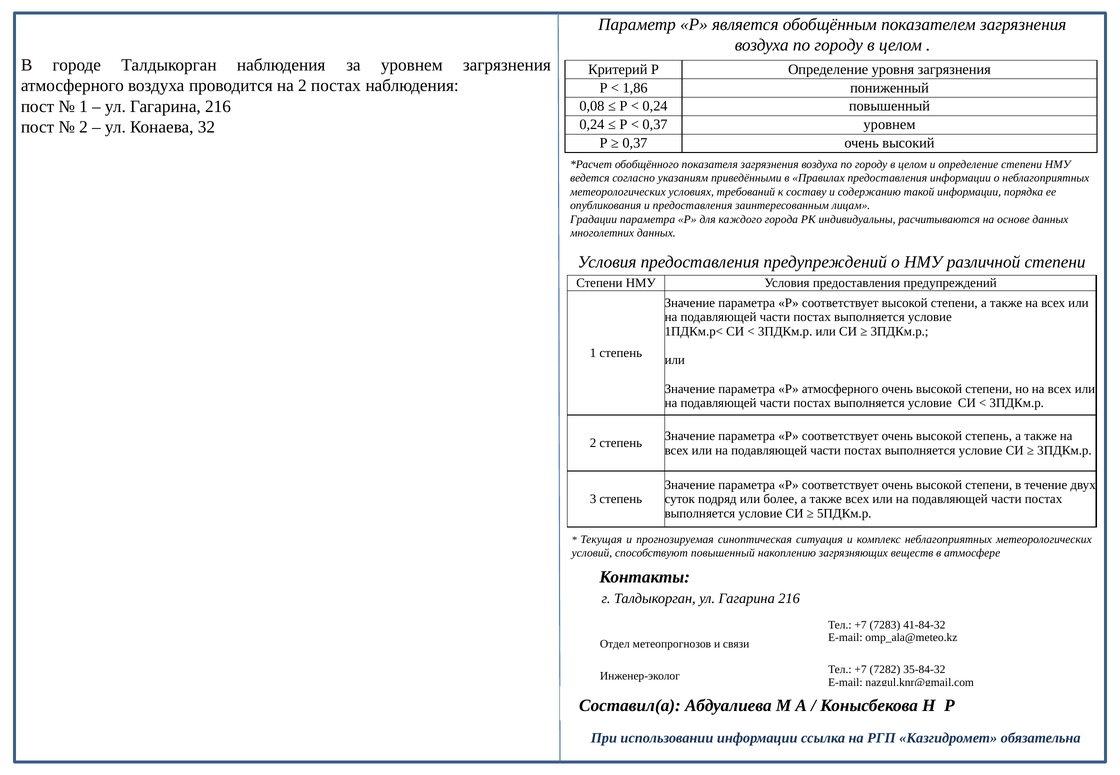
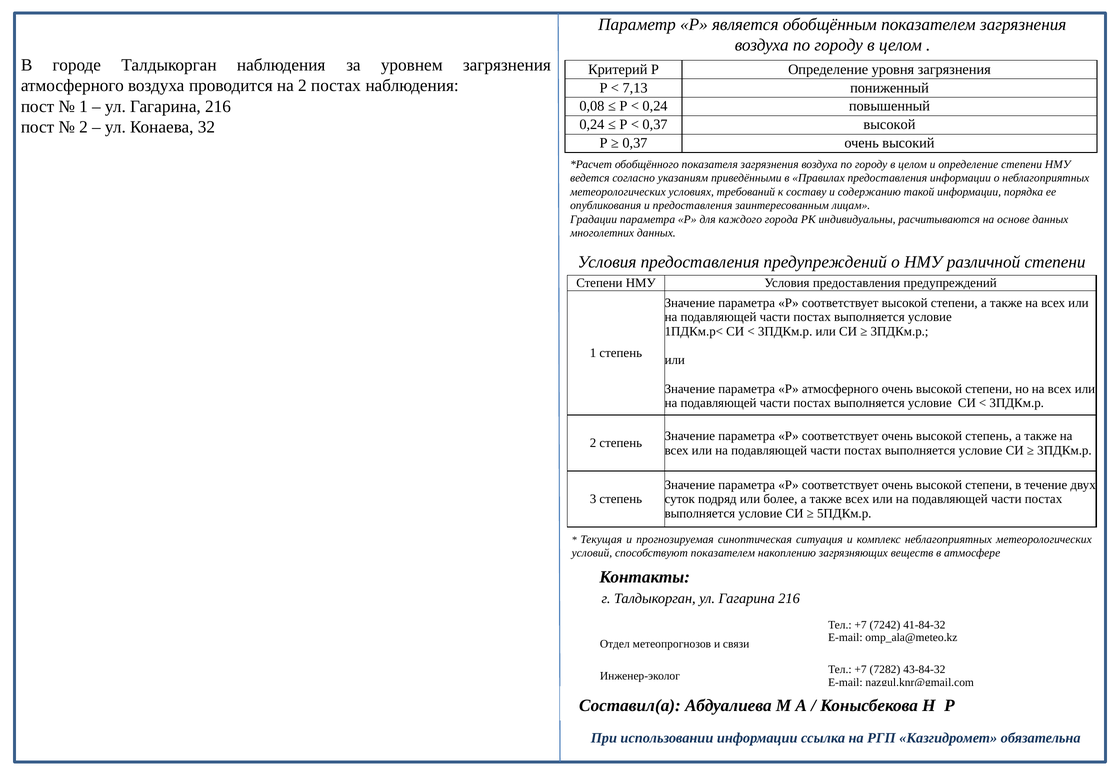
1,86: 1,86 -> 7,13 (635, 88)
0,37 уровнем: уровнем -> высокой (889, 125)
способствуют повышенный: повышенный -> показателем (723, 553)
7283: 7283 -> 7242 (885, 625)
35-84-32: 35-84-32 -> 43-84-32 (924, 670)
